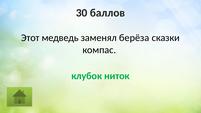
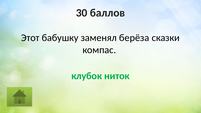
медведь: медведь -> бабушку (60, 38)
